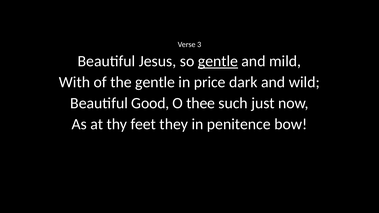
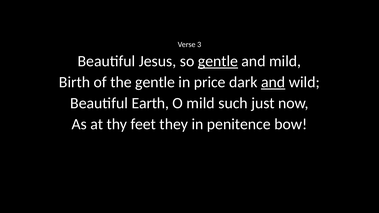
With: With -> Birth (75, 82)
and underline: none -> present (273, 82)
Good: Good -> Earth (150, 103)
O thee: thee -> mild (201, 103)
